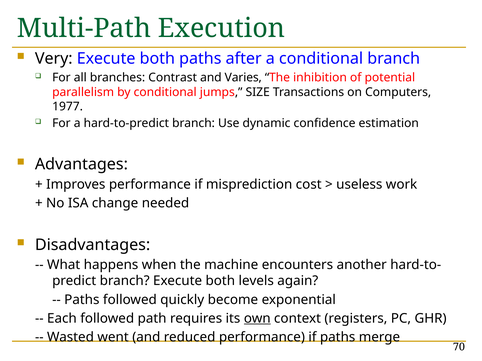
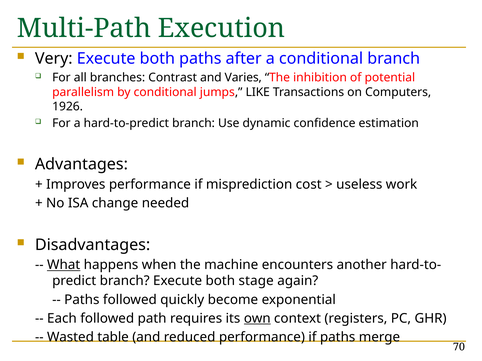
SIZE: SIZE -> LIKE (258, 92)
1977: 1977 -> 1926 (68, 107)
What underline: none -> present (64, 265)
levels: levels -> stage (256, 281)
went: went -> table (113, 338)
